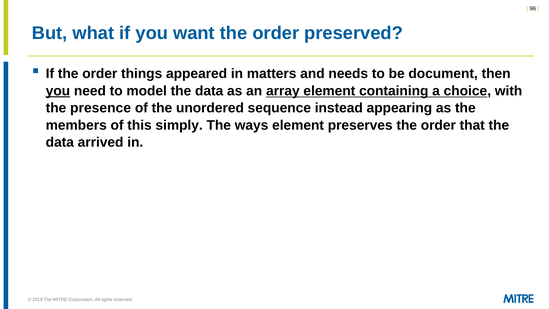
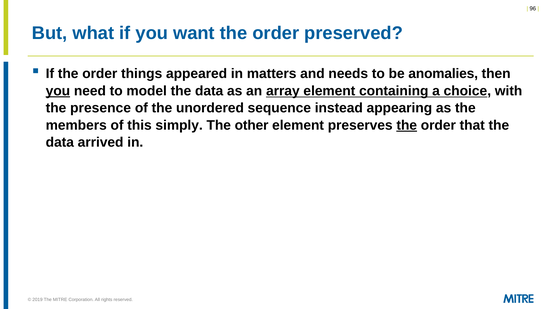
document: document -> anomalies (443, 74)
ways: ways -> other (252, 125)
the underline: none -> present (407, 125)
